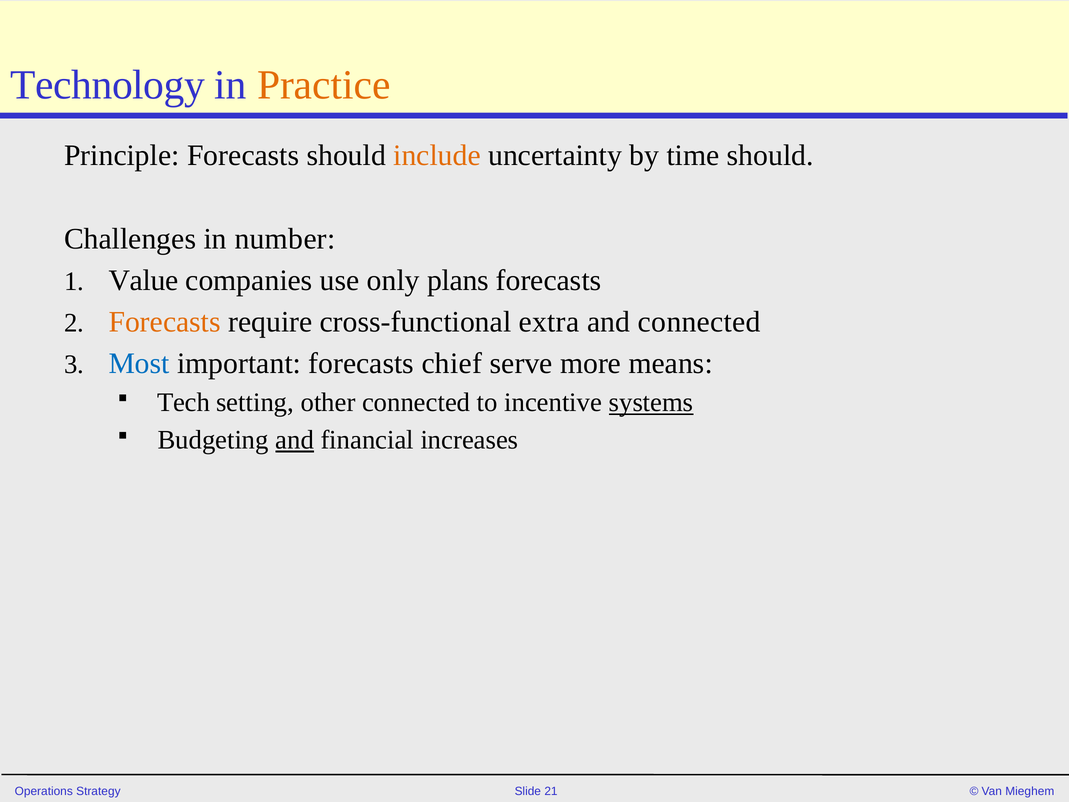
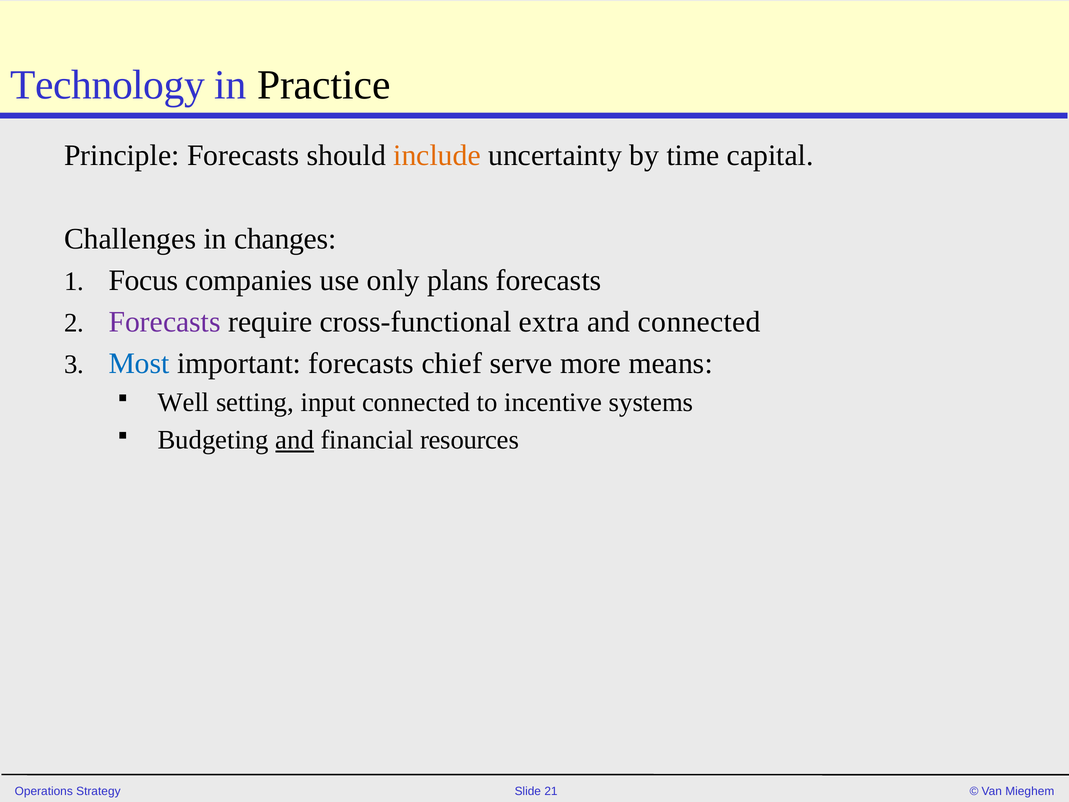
Practice colour: orange -> black (324, 85)
time should: should -> capital (770, 156)
number: number -> changes (285, 239)
Value: Value -> Focus (143, 280)
Forecasts colour: orange -> purple (165, 322)
Tech: Tech -> Well (183, 402)
other: other -> input (328, 402)
systems underline: present -> none (651, 402)
increases: increases -> resources (470, 440)
